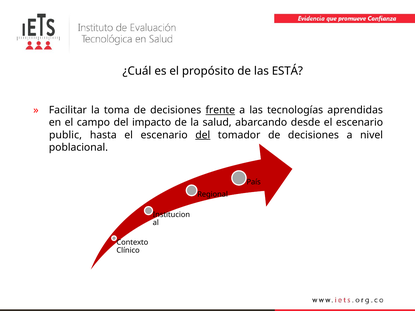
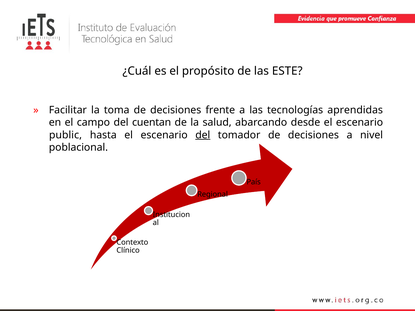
ESTÁ: ESTÁ -> ESTE (287, 71)
frente underline: present -> none (220, 110)
impacto: impacto -> cuentan (152, 123)
